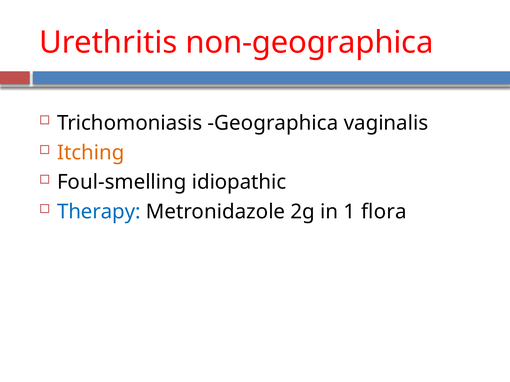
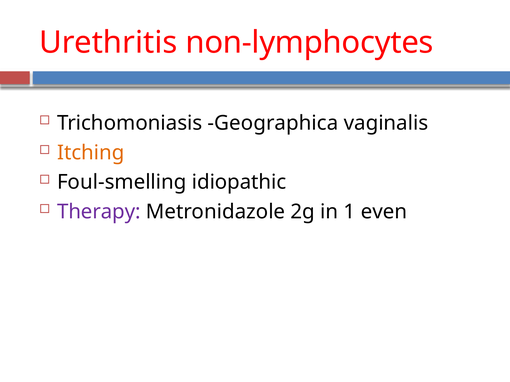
non-geographica: non-geographica -> non-lymphocytes (309, 43)
Therapy colour: blue -> purple (99, 212)
flora: flora -> even (384, 212)
